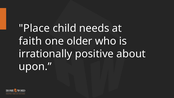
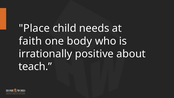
older: older -> body (79, 41)
upon: upon -> teach (35, 66)
